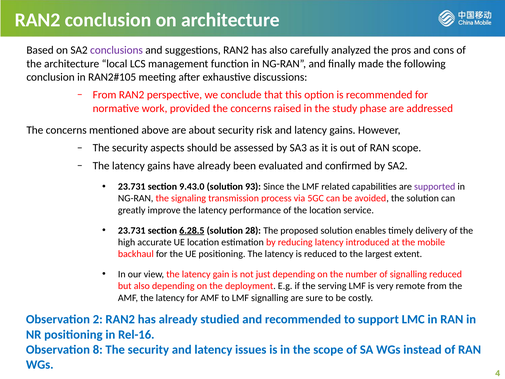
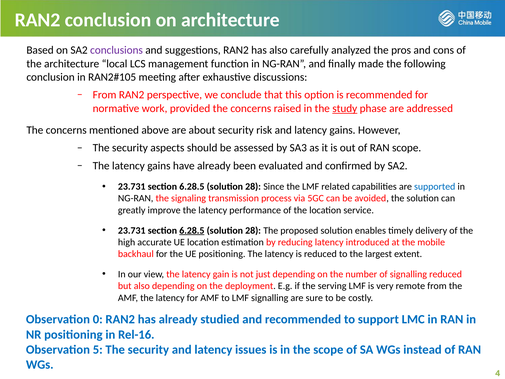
study underline: none -> present (345, 108)
9.43.0: 9.43.0 -> 6.28.5 (192, 186)
93: 93 -> 28 (253, 186)
supported colour: purple -> blue (435, 186)
2: 2 -> 0 (98, 319)
8: 8 -> 5 (98, 349)
